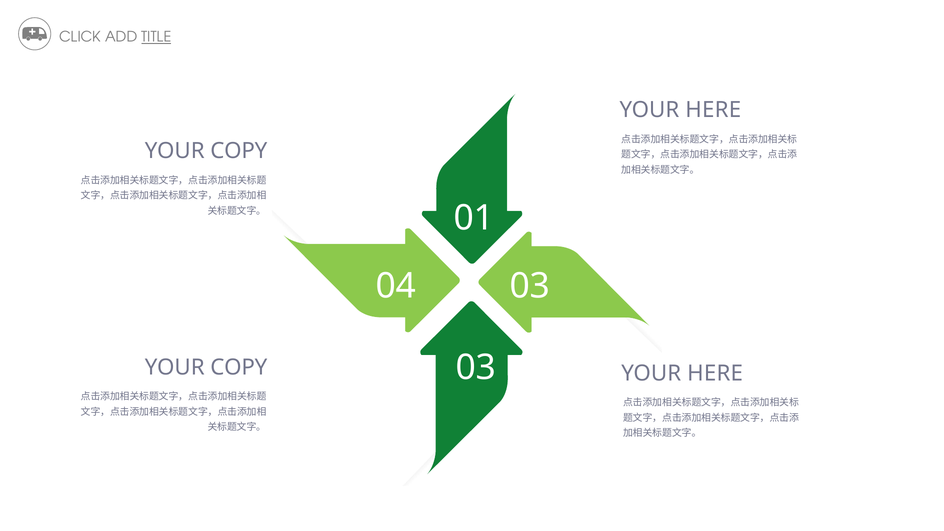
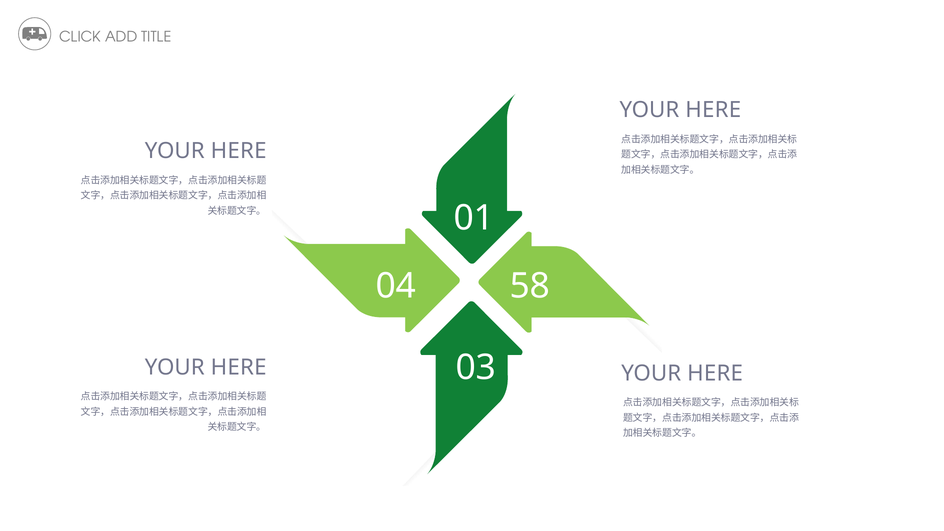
TITLE underline: present -> none (156, 37)
COPY: COPY -> HERE (239, 151)
04 03: 03 -> 58 (530, 286)
COPY: COPY -> HERE (239, 367)
